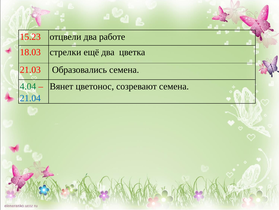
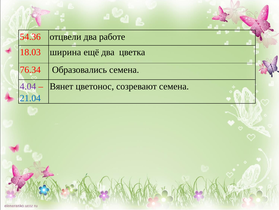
15.23: 15.23 -> 54.36 (30, 37)
стрелки: стрелки -> ширина (65, 52)
21.03: 21.03 -> 76.34 (30, 70)
4.04 colour: green -> purple (28, 86)
